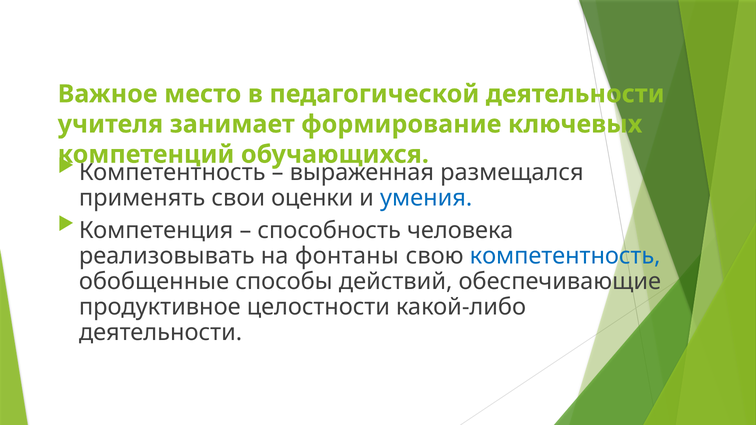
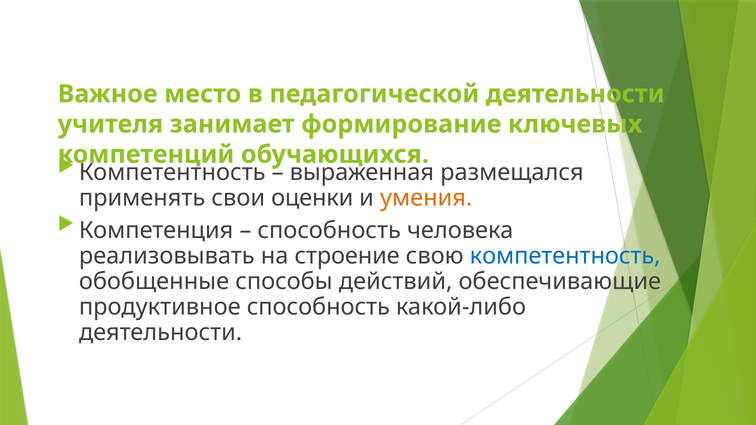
умения colour: blue -> orange (426, 198)
фонтаны: фонтаны -> строение (347, 256)
продуктивное целостности: целостности -> способность (318, 307)
